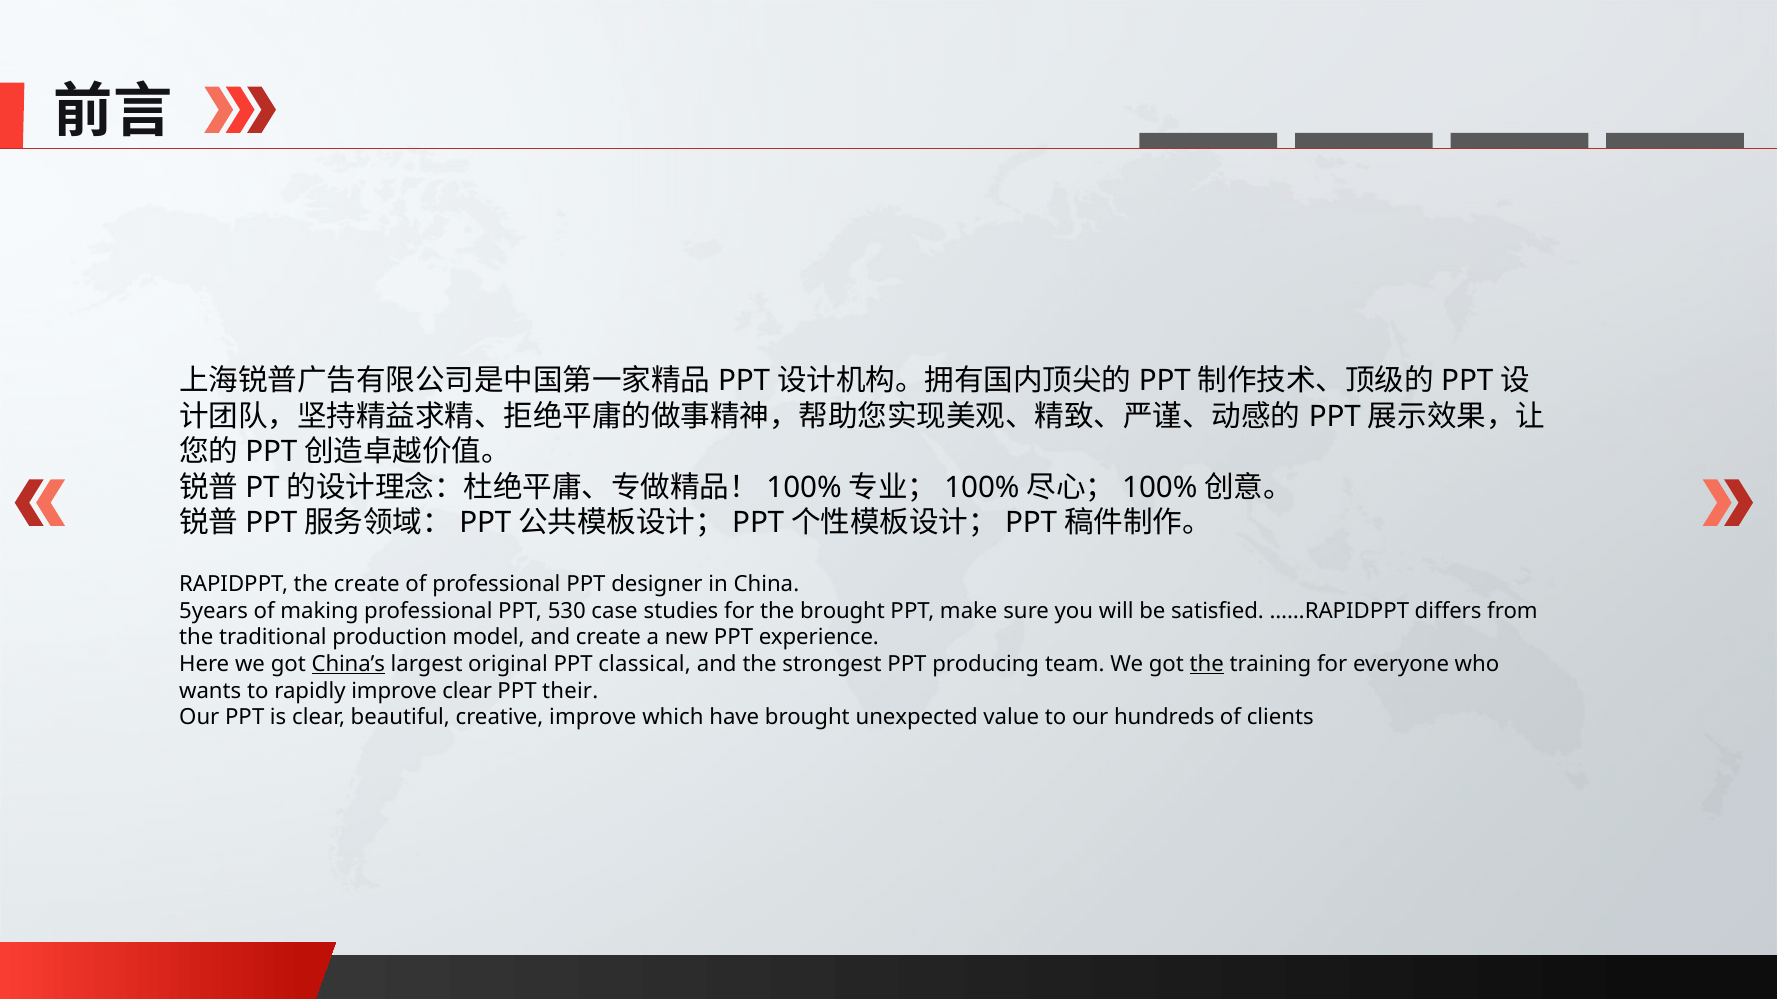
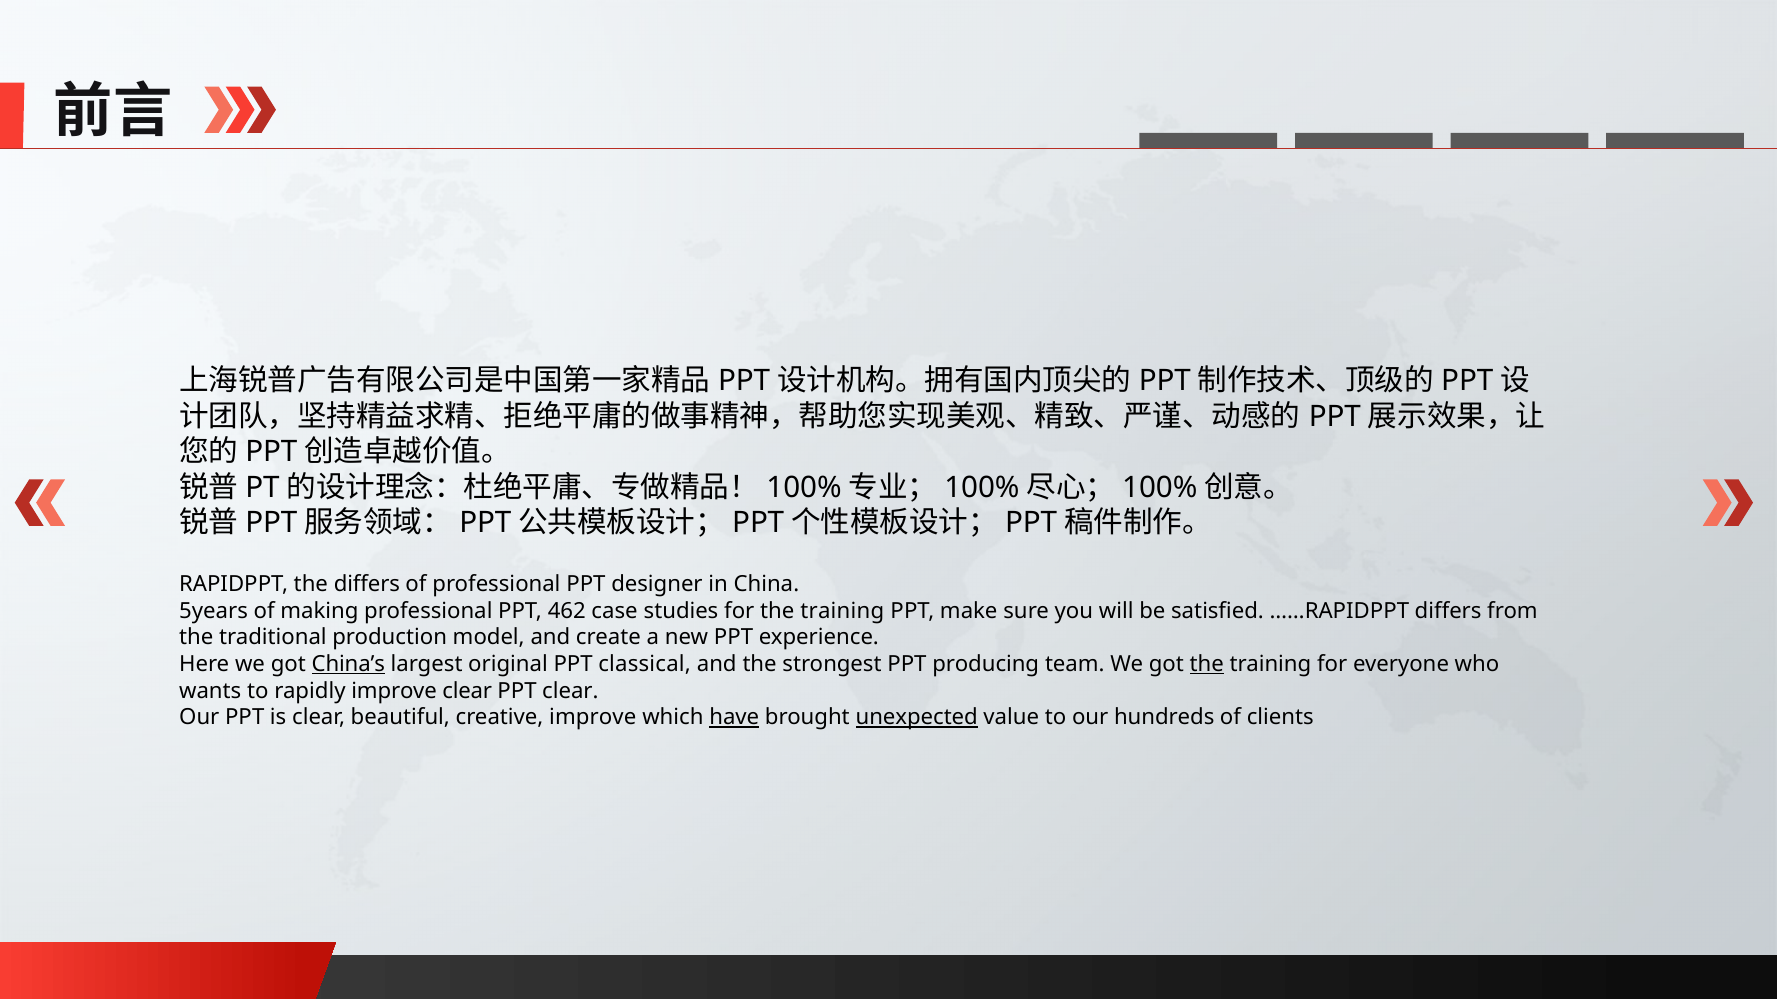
the create: create -> differs (367, 585)
530: 530 -> 462 (567, 611)
for the brought: brought -> training (842, 611)
PPT their: their -> clear (570, 691)
have underline: none -> present (734, 718)
unexpected underline: none -> present (917, 718)
